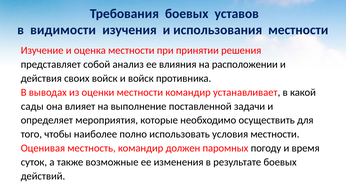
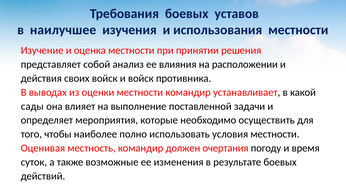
видимости: видимости -> наилучшее (63, 30)
паромных: паромных -> очертания (225, 148)
